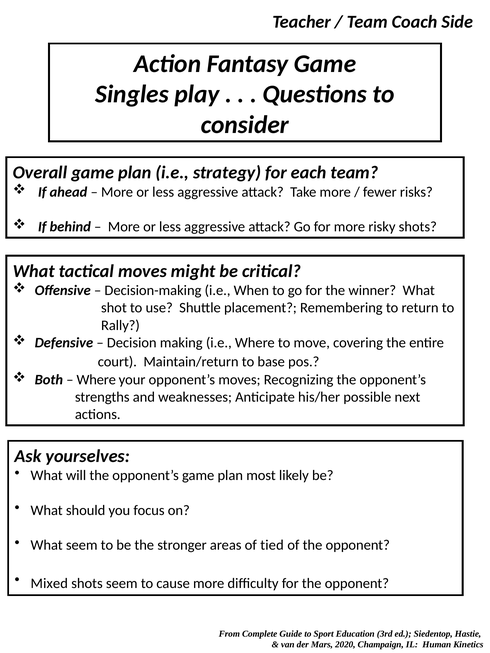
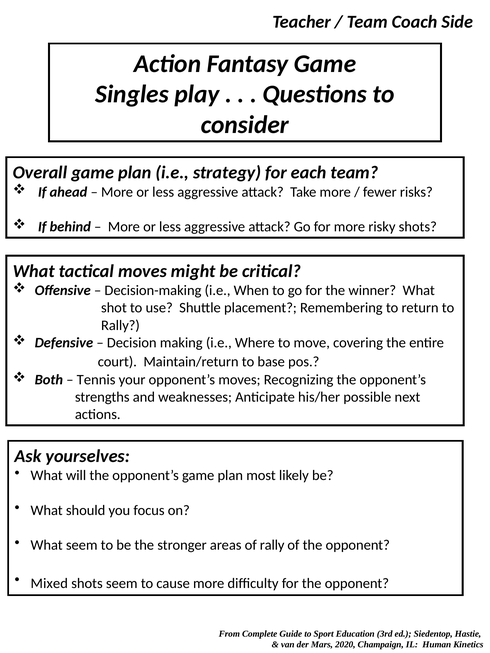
Where: Where -> Tennis (96, 380)
of tied: tied -> rally (272, 545)
